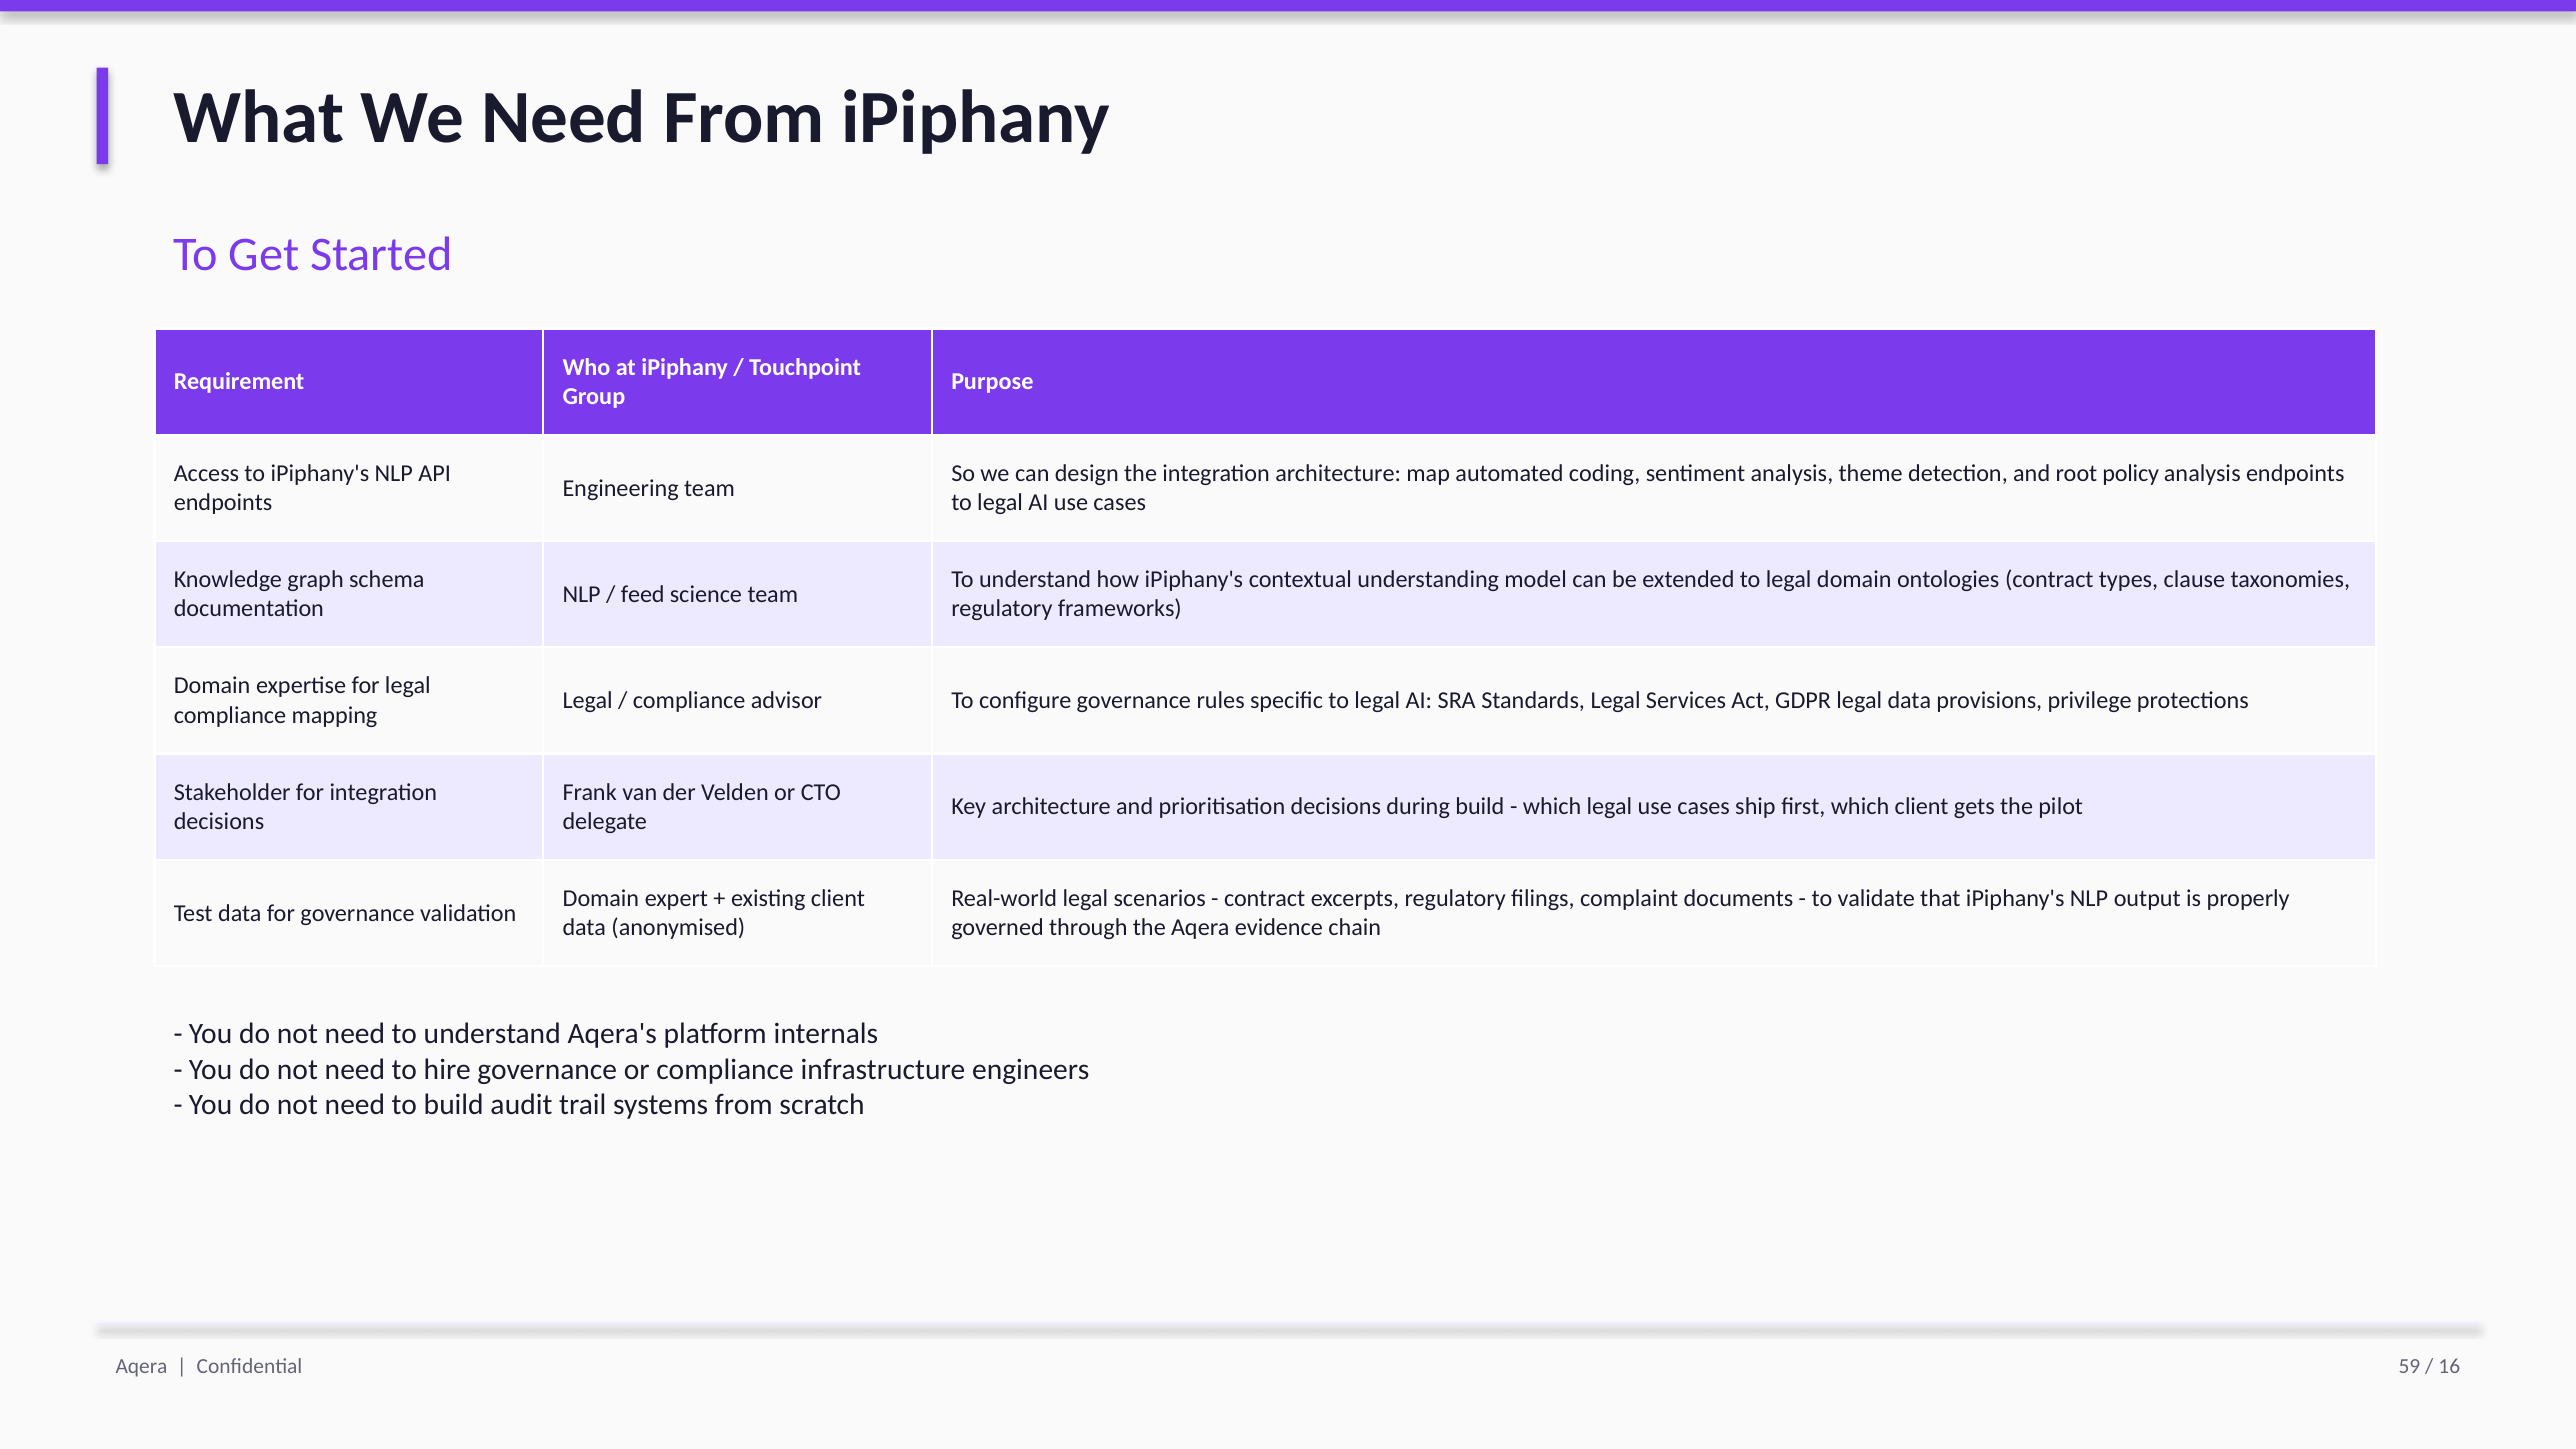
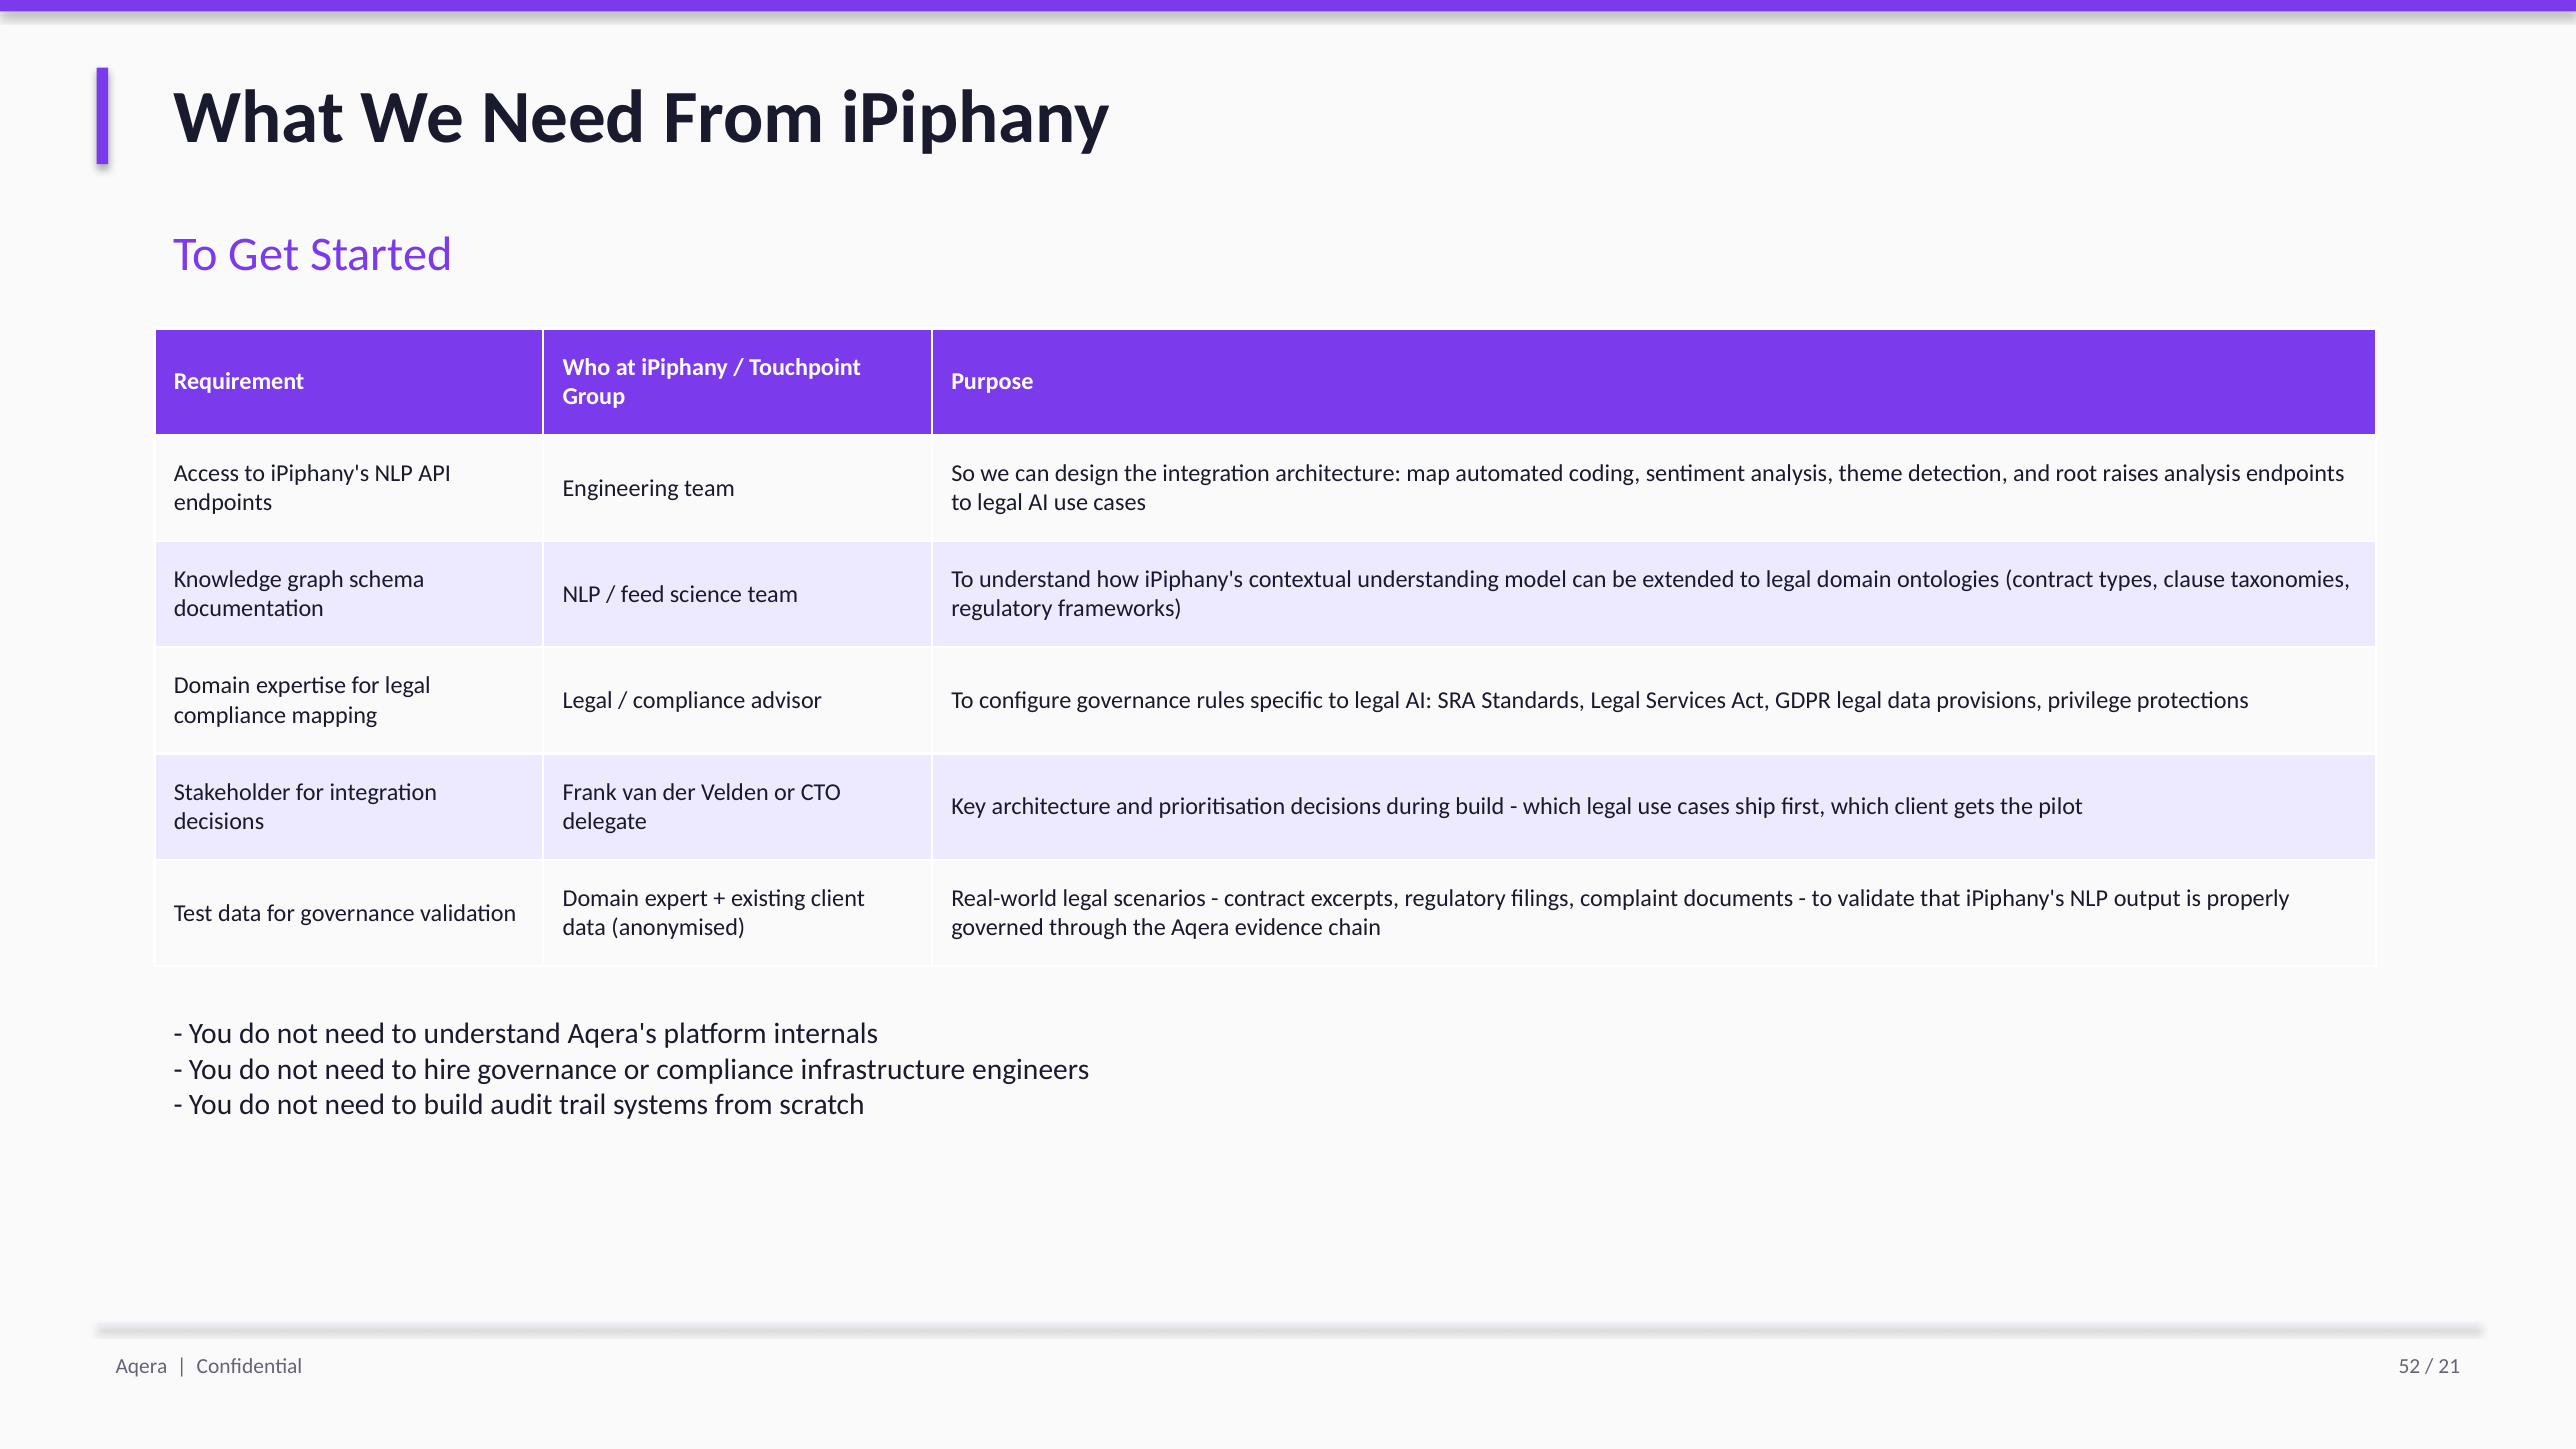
policy: policy -> raises (2131, 473)
59: 59 -> 52 (2409, 1367)
16: 16 -> 21 (2449, 1367)
